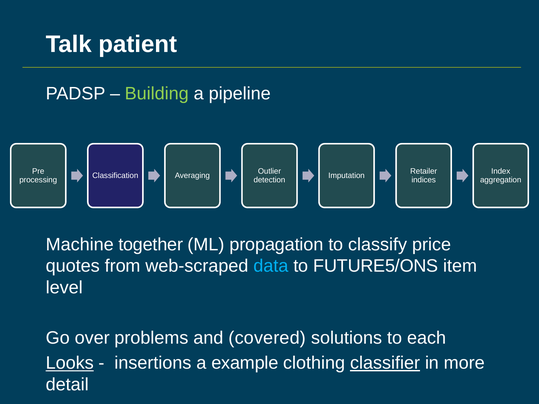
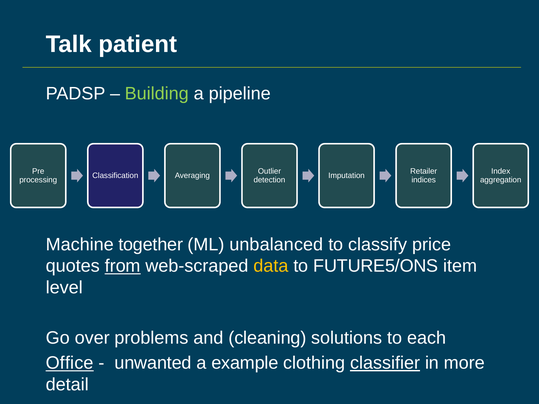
propagation: propagation -> unbalanced (276, 245)
from underline: none -> present (123, 266)
data colour: light blue -> yellow (271, 266)
covered: covered -> cleaning (267, 338)
Looks: Looks -> Office (70, 363)
insertions: insertions -> unwanted (153, 363)
